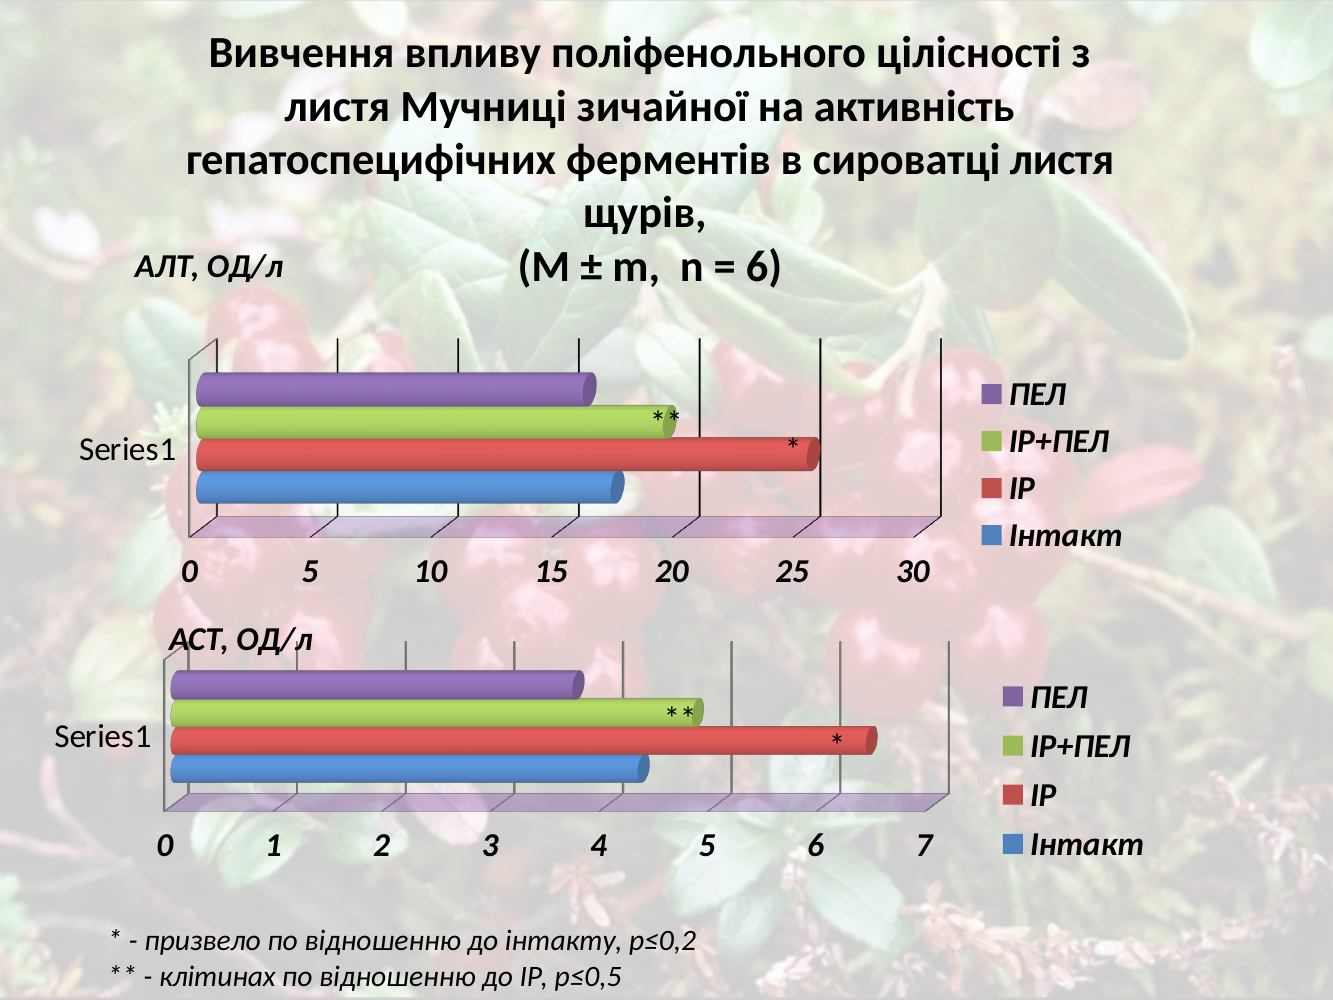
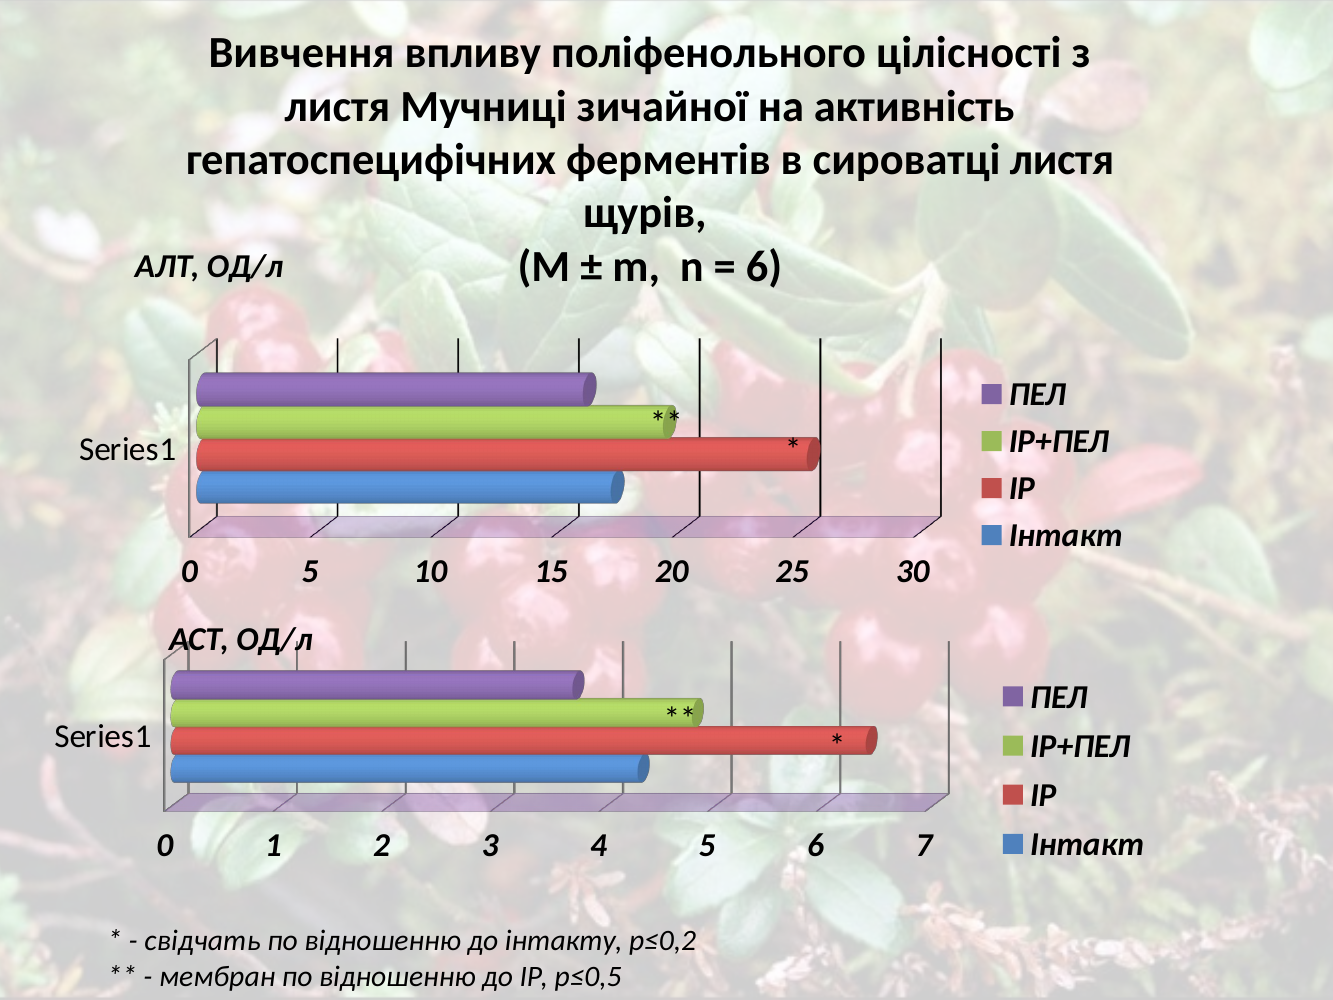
призвело: призвело -> свідчать (203, 941)
клітинах: клітинах -> мембран (217, 976)
